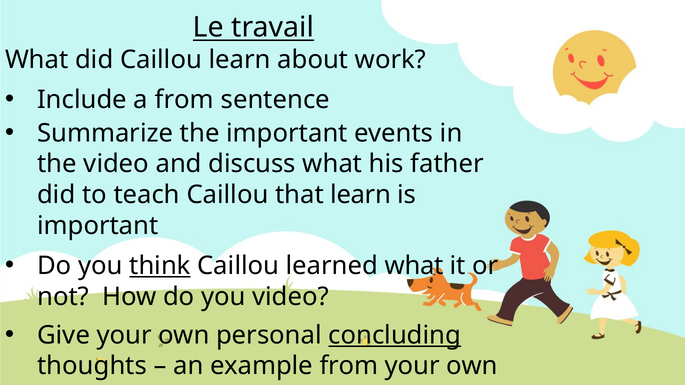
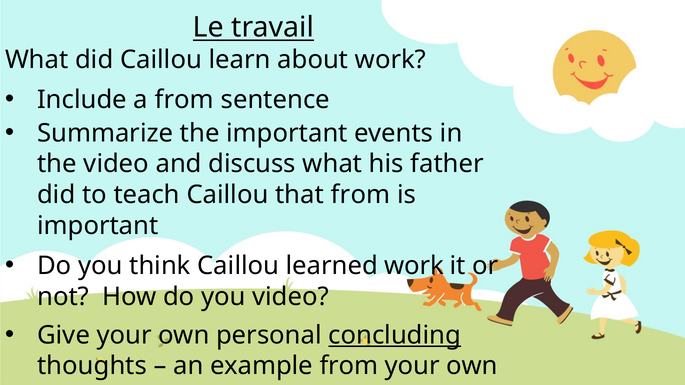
that learn: learn -> from (360, 195)
think underline: present -> none (160, 266)
learned what: what -> work (414, 266)
